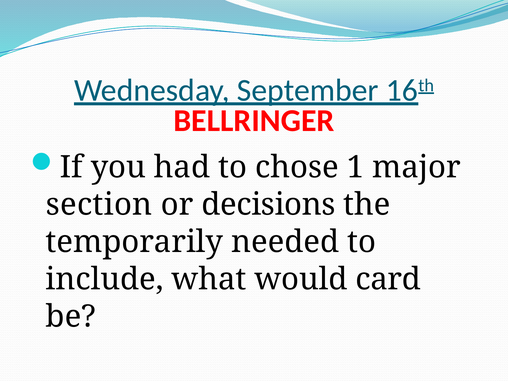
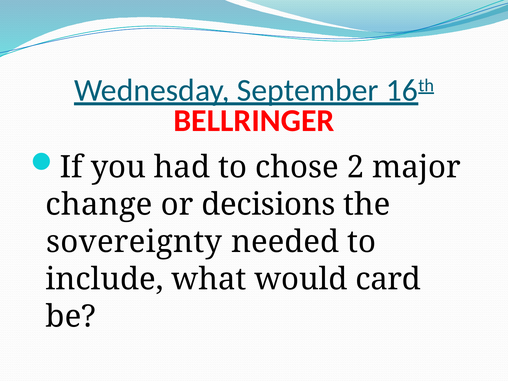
1: 1 -> 2 (355, 167)
section: section -> change (99, 205)
temporarily: temporarily -> sovereignty (134, 242)
